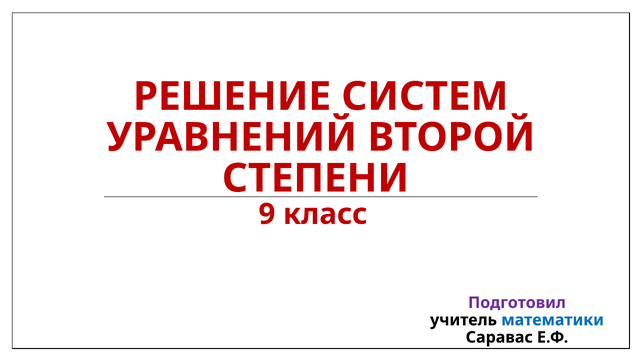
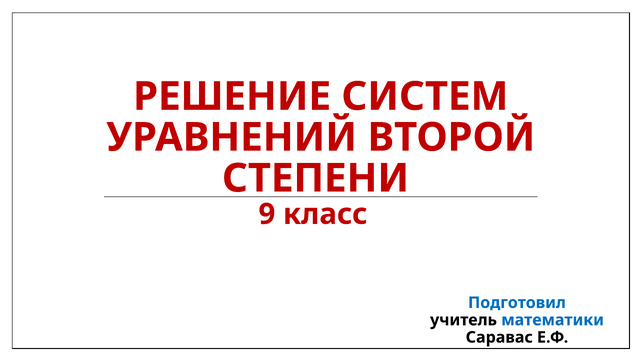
Подготовил colour: purple -> blue (517, 303)
